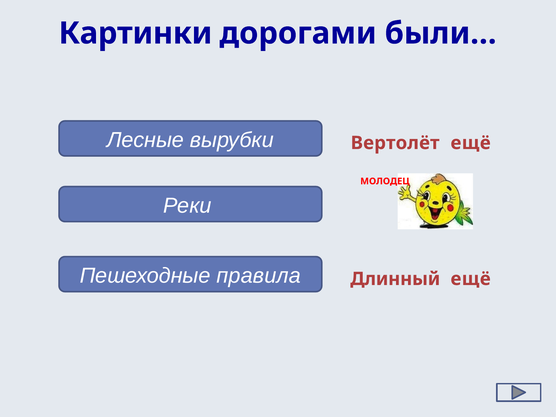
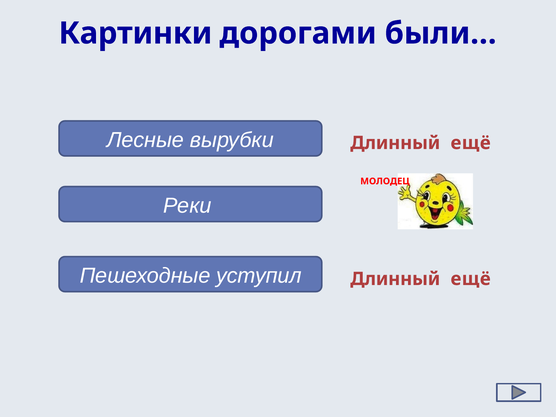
Вертолёт: Вертолёт -> Длинный (395, 143)
правила: правила -> уступил (259, 276)
